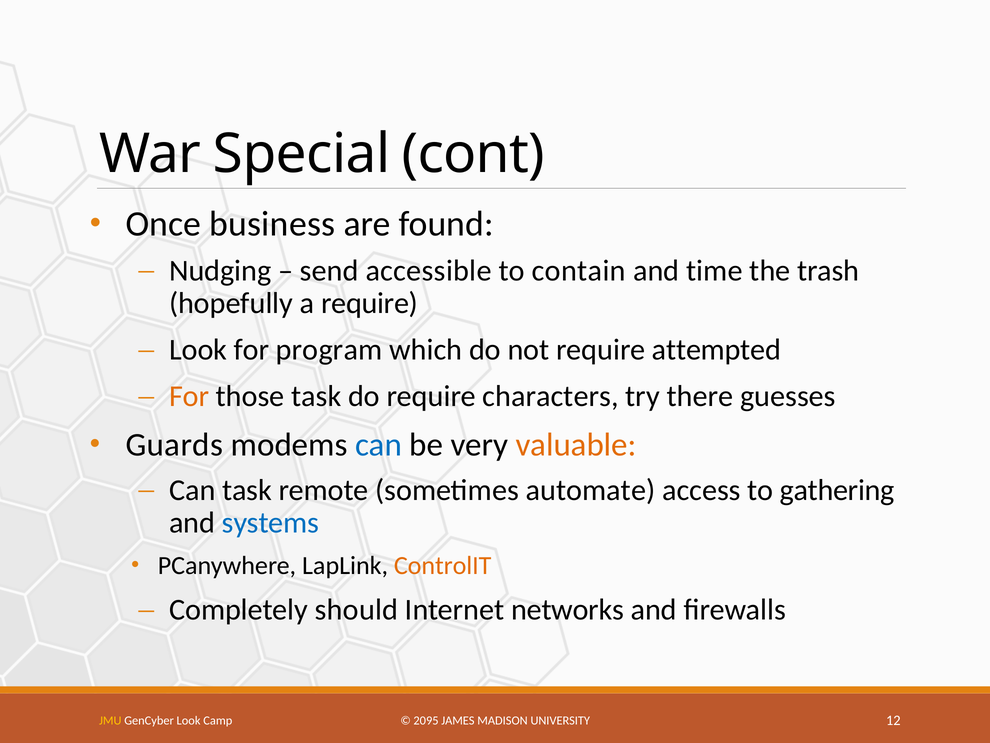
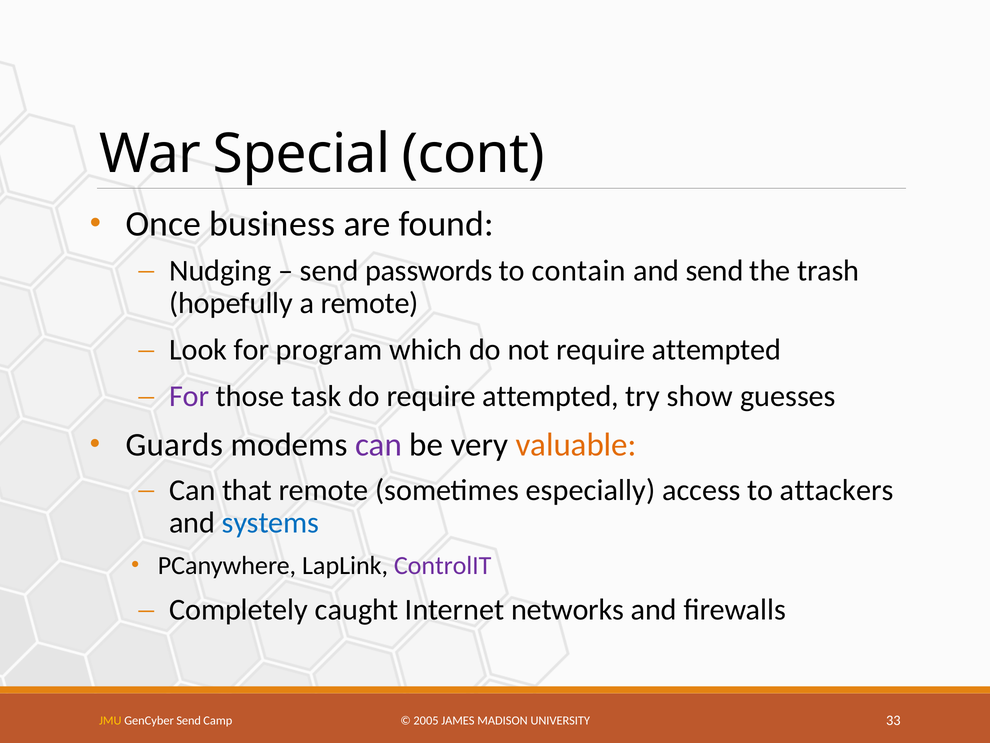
accessible: accessible -> passwords (429, 271)
and time: time -> send (715, 271)
a require: require -> remote (370, 303)
For colour: orange -> purple (189, 396)
do require characters: characters -> attempted (551, 396)
there: there -> show (700, 396)
can colour: blue -> purple (379, 445)
Can task: task -> that (247, 490)
automate: automate -> especially (590, 490)
gathering: gathering -> attackers (837, 490)
ControlIT colour: orange -> purple (443, 565)
should: should -> caught (357, 609)
GenCyber Look: Look -> Send (189, 720)
2095: 2095 -> 2005 (426, 720)
12: 12 -> 33 (893, 720)
